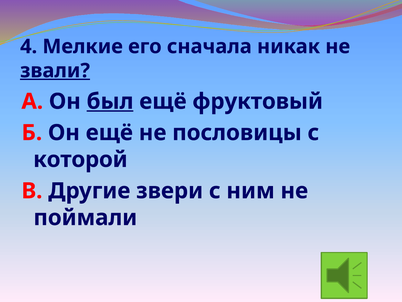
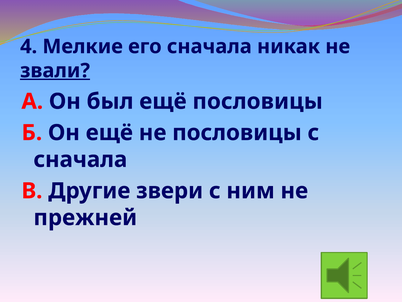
был underline: present -> none (110, 101)
ещё фруктовый: фруктовый -> пословицы (258, 101)
которой: которой -> сначала (80, 159)
поймали: поймали -> прежней (85, 217)
